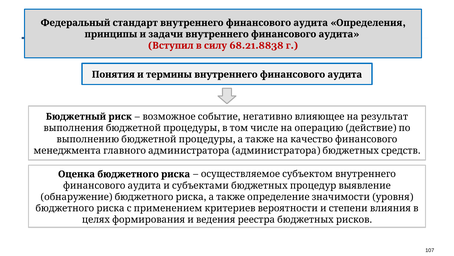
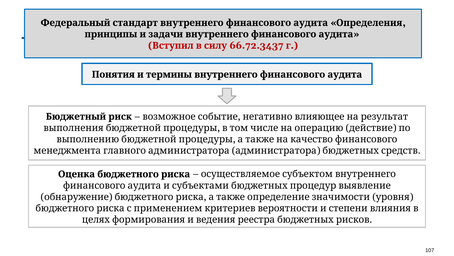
68.21.8838: 68.21.8838 -> 66.72.3437 (256, 45)
